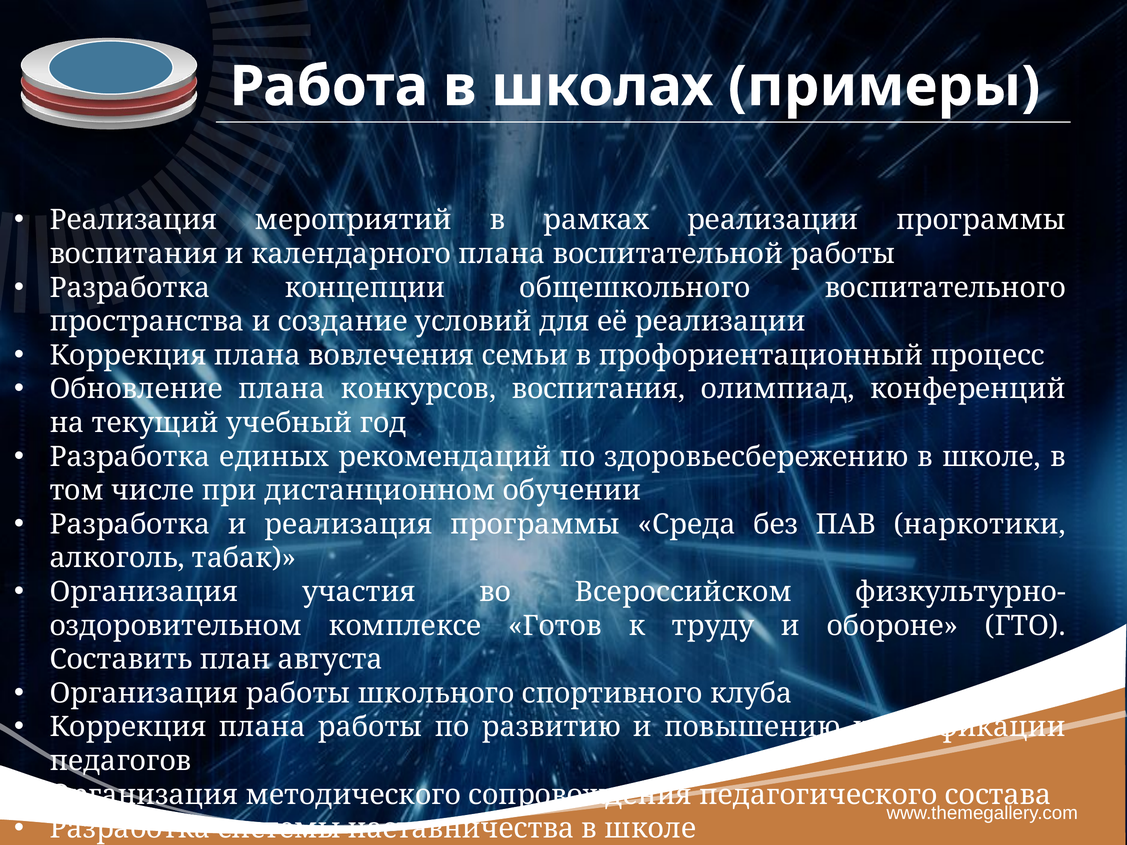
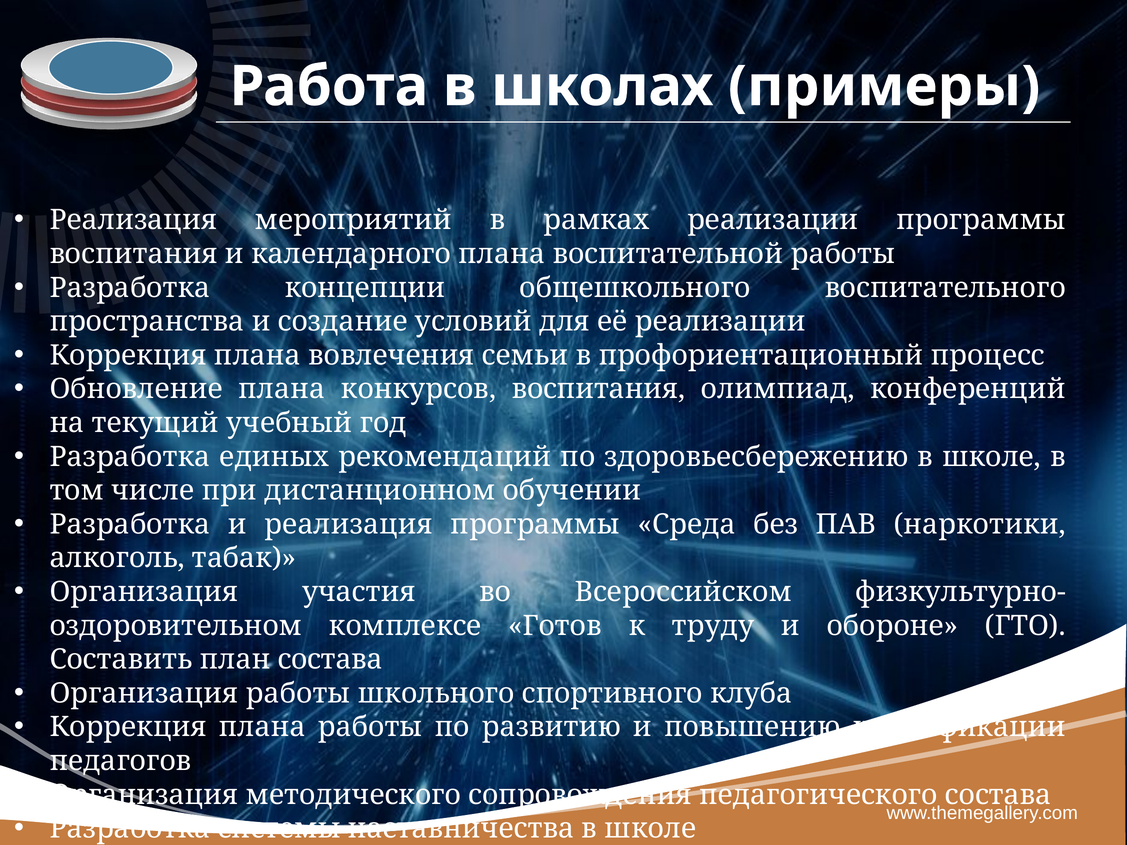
план августа: августа -> состава (330, 660)
